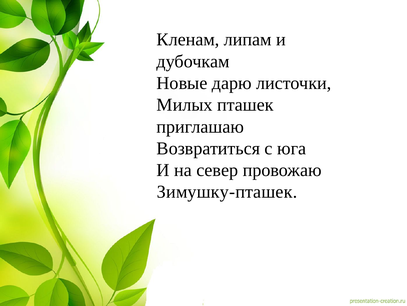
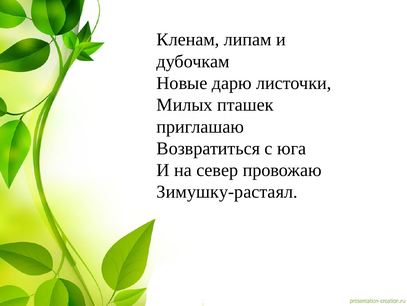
Зимушку-пташек: Зимушку-пташек -> Зимушку-растаял (227, 192)
